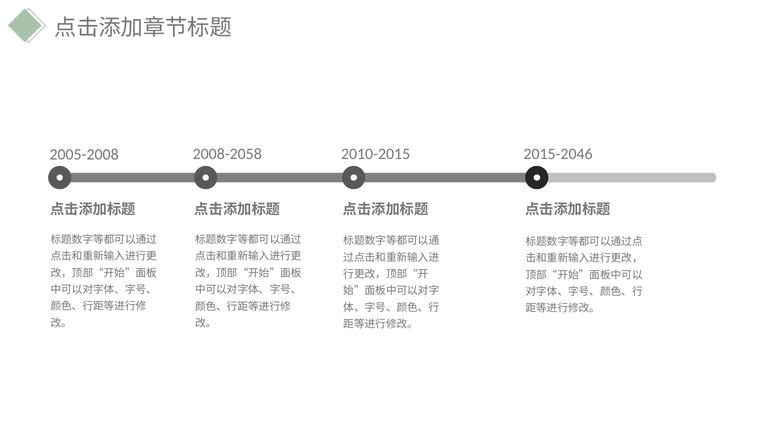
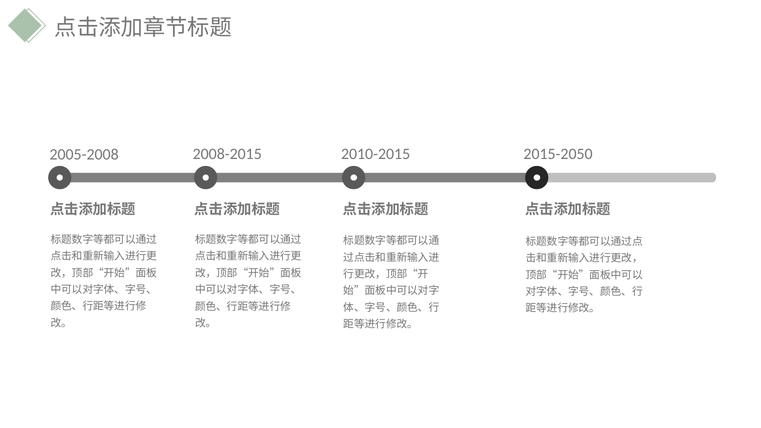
2008-2058: 2008-2058 -> 2008-2015 (227, 154)
2015-2046: 2015-2046 -> 2015-2050 (558, 154)
